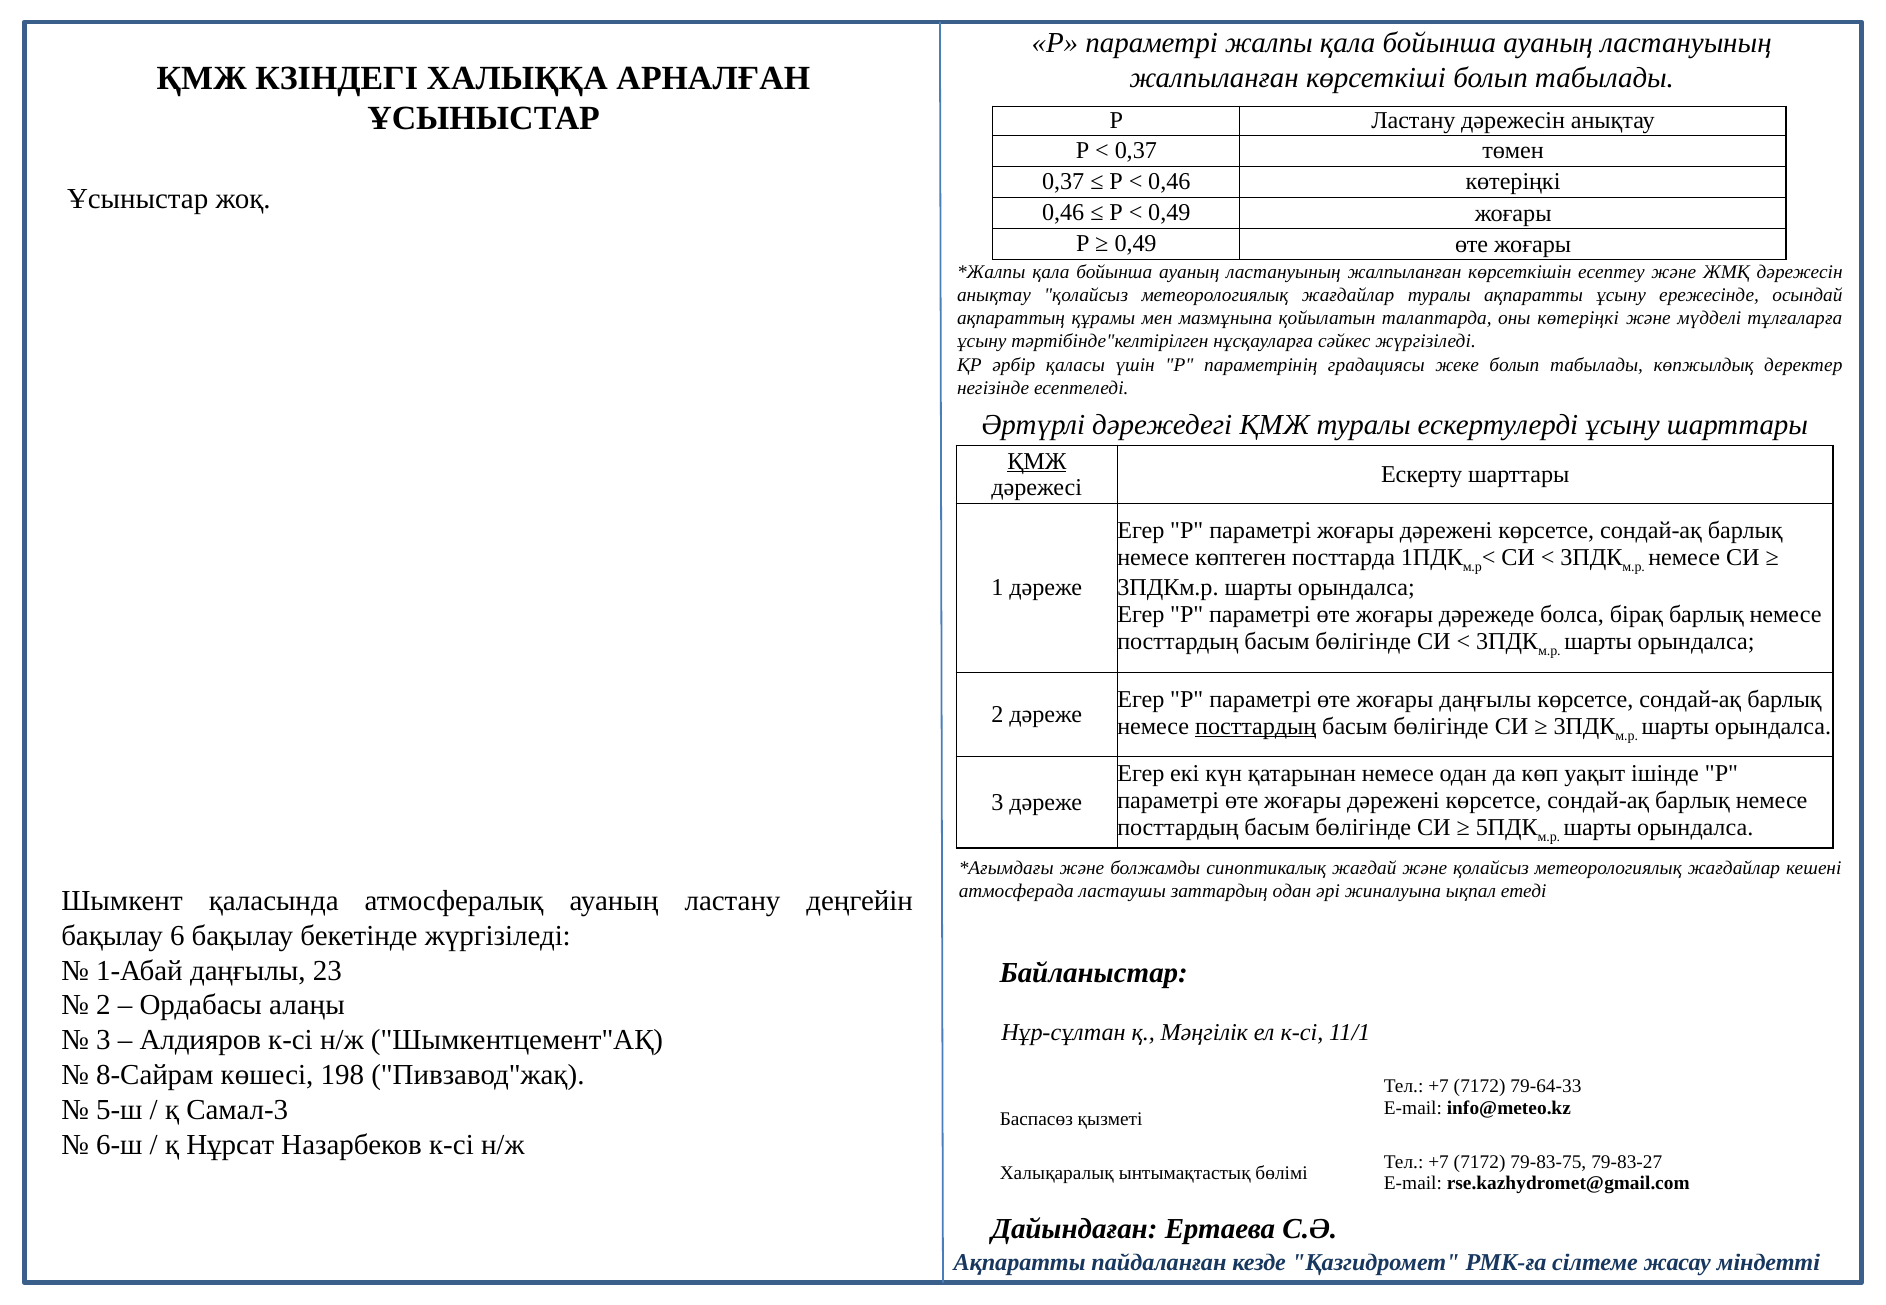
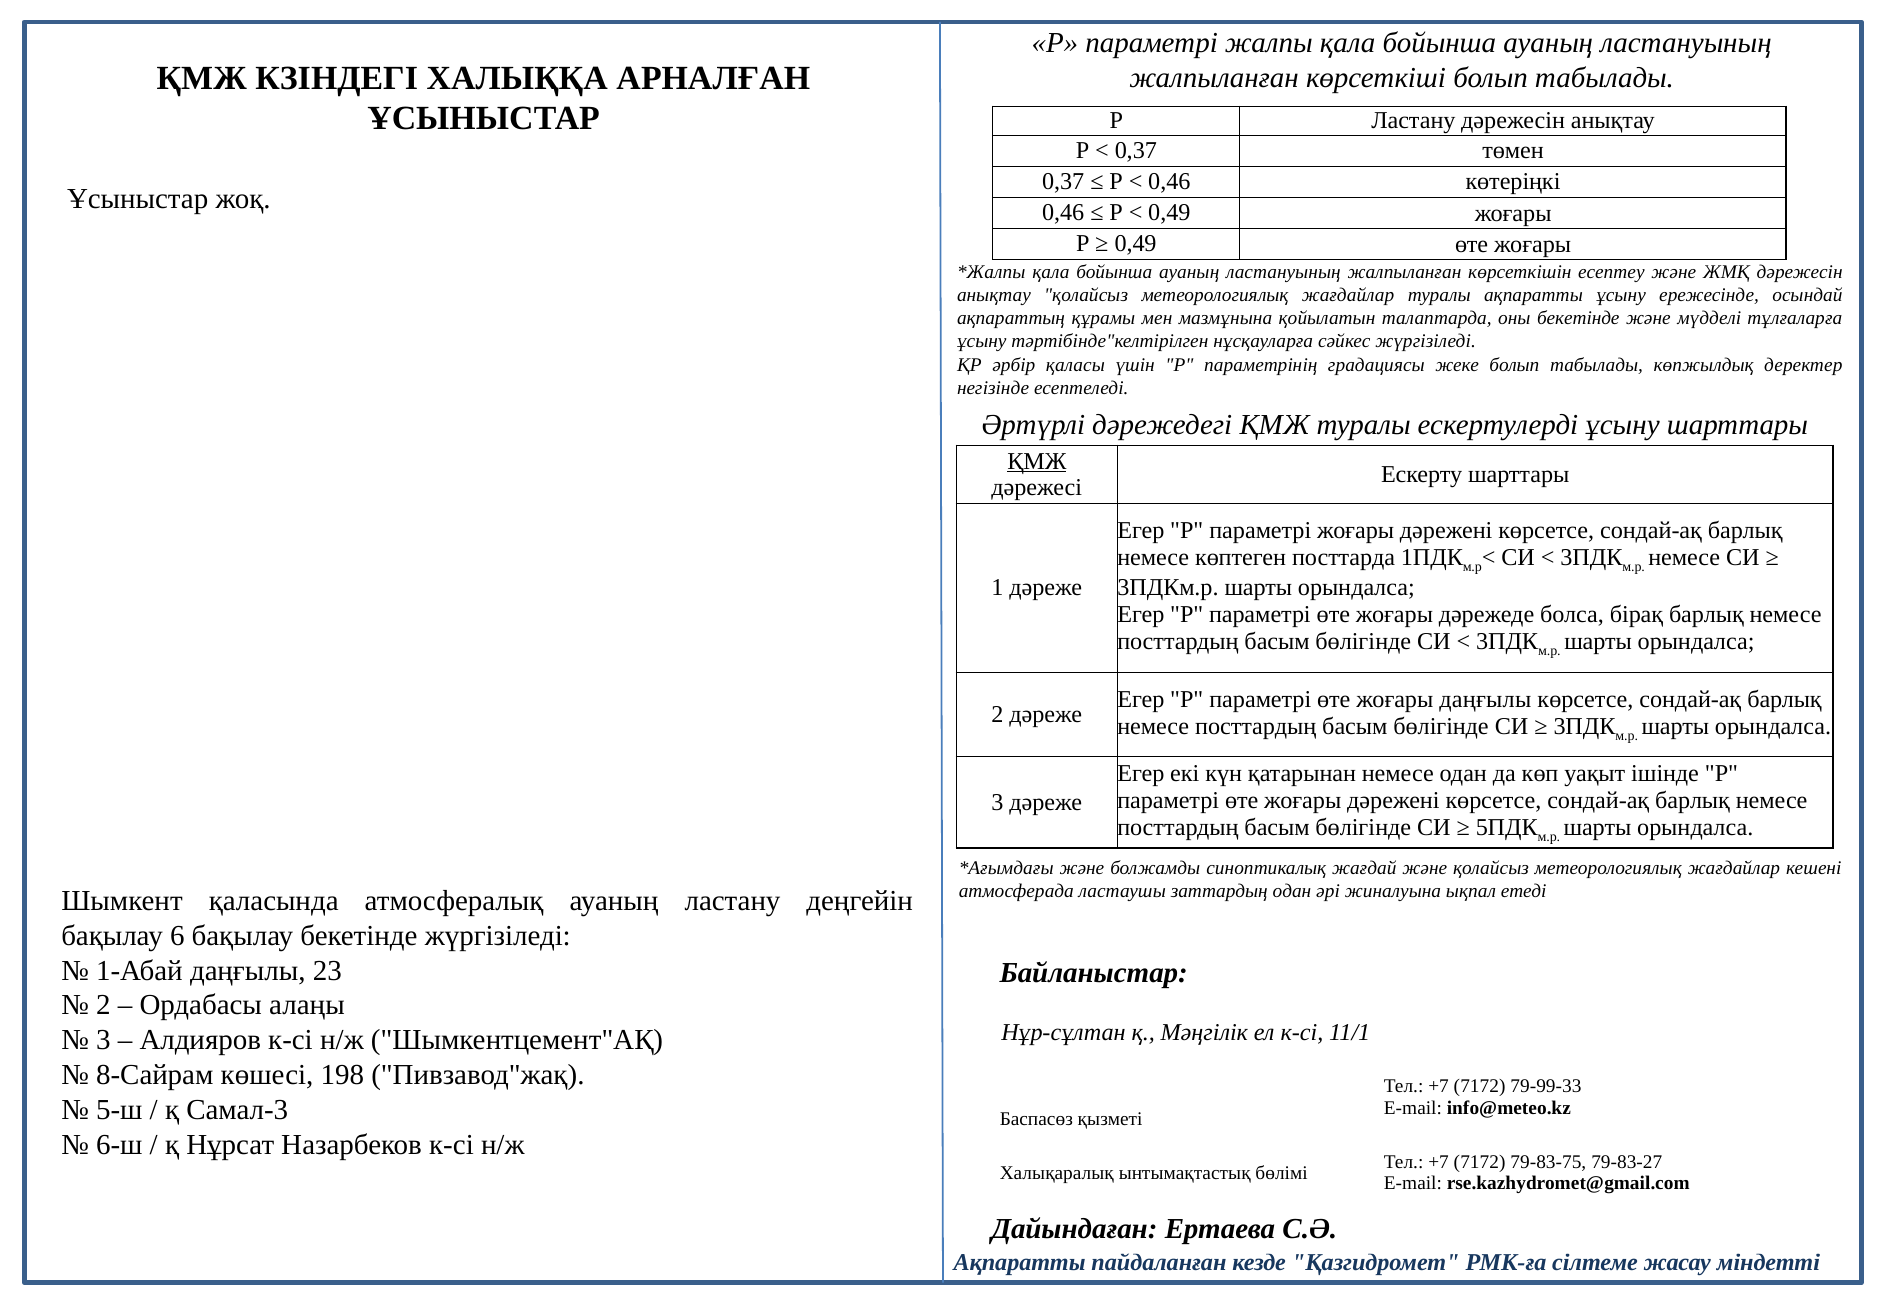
оны көтеріңкі: көтеріңкі -> бекетінде (1578, 319)
посттардың underline: present -> none (1256, 726)
79-64-33: 79-64-33 -> 79-99-33 (1546, 1087)
